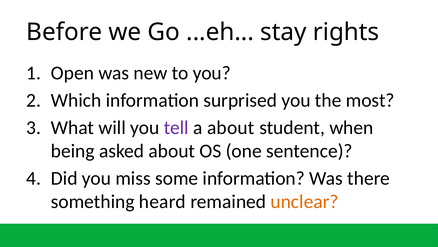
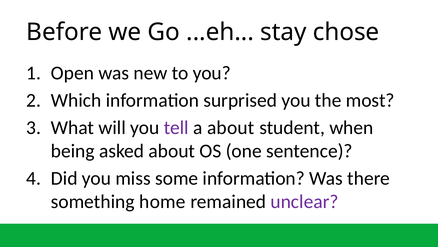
rights: rights -> chose (346, 32)
heard: heard -> home (162, 201)
unclear colour: orange -> purple (305, 201)
